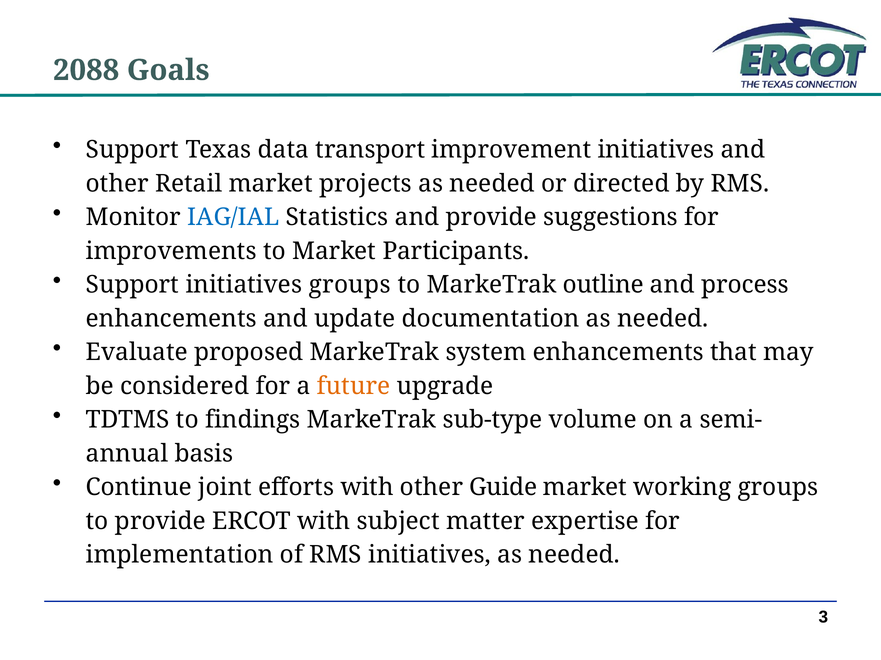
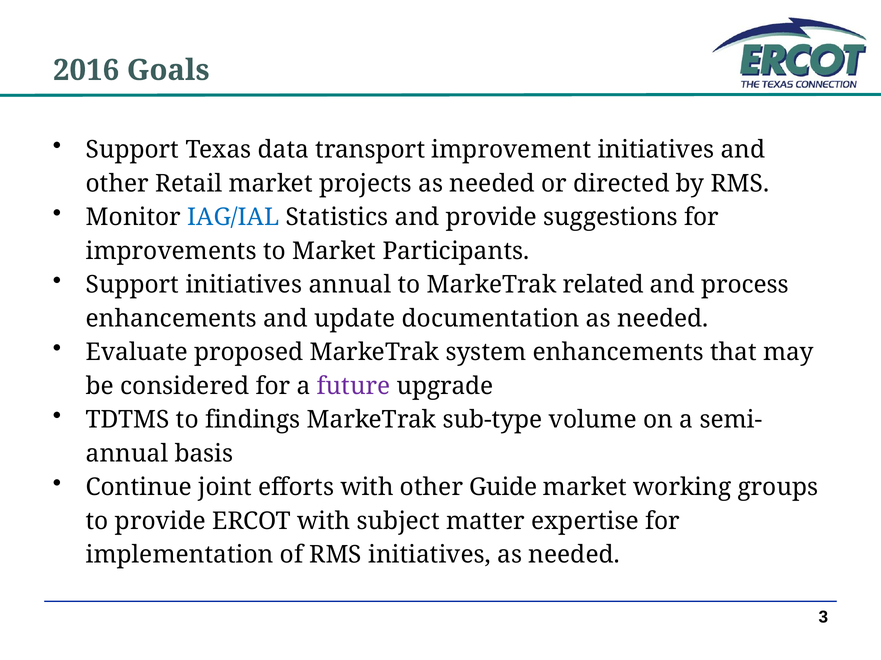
2088: 2088 -> 2016 (86, 70)
initiatives groups: groups -> annual (350, 285)
outline: outline -> related (603, 285)
future colour: orange -> purple (354, 386)
